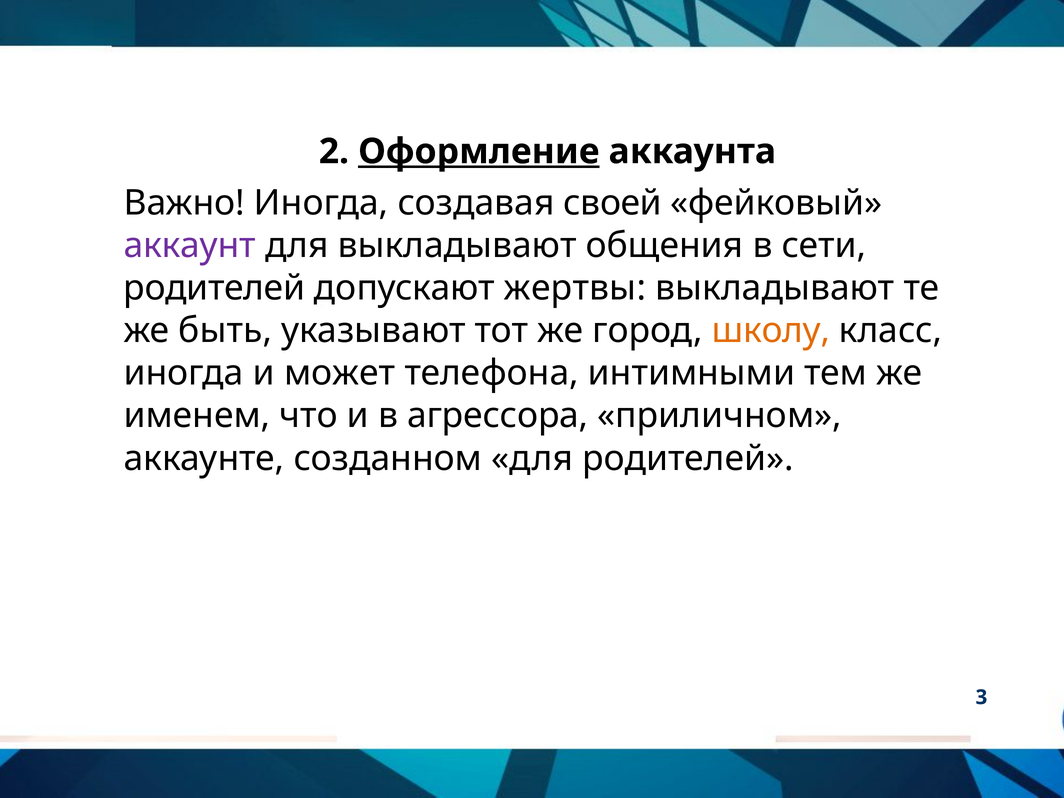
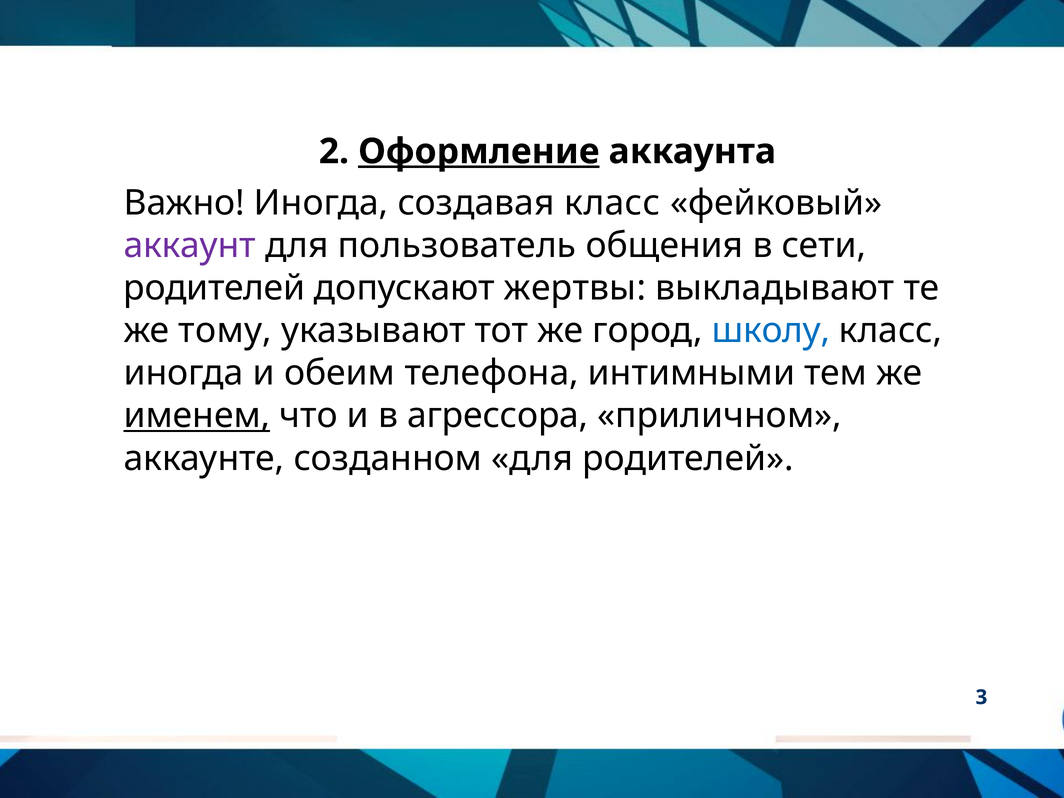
создавая своей: своей -> класс (612, 203)
для выкладывают: выкладывают -> пользователь (457, 245)
быть: быть -> тому (225, 331)
школу colour: orange -> blue (771, 331)
может: может -> обеим (340, 373)
именем underline: none -> present (197, 416)
